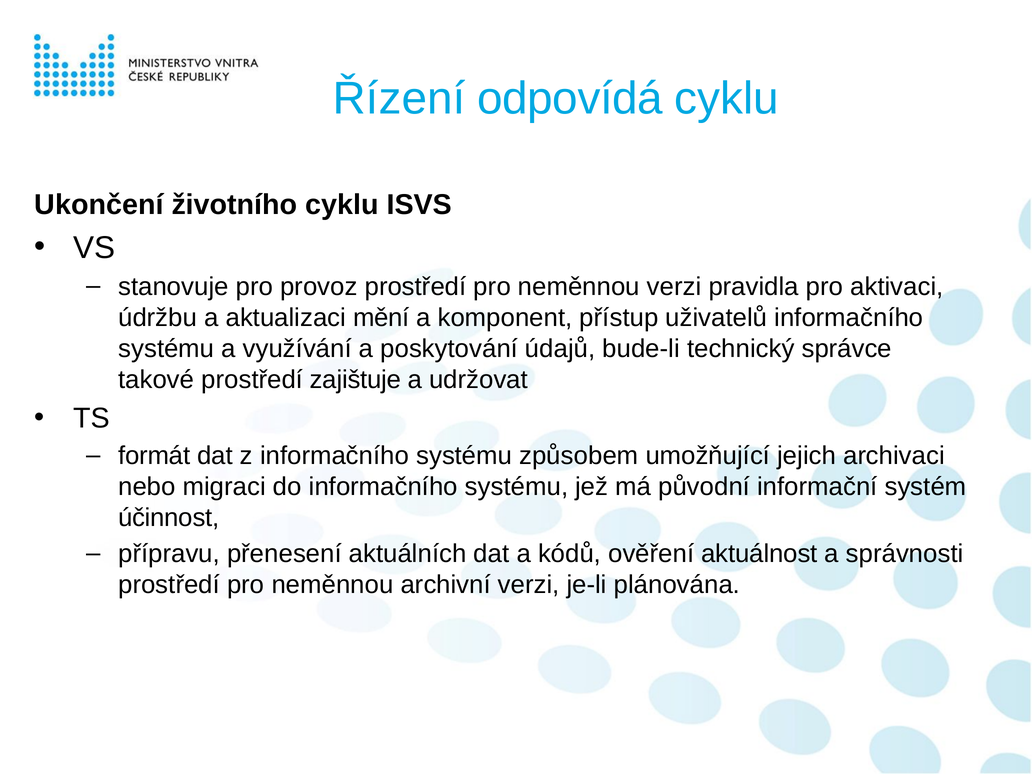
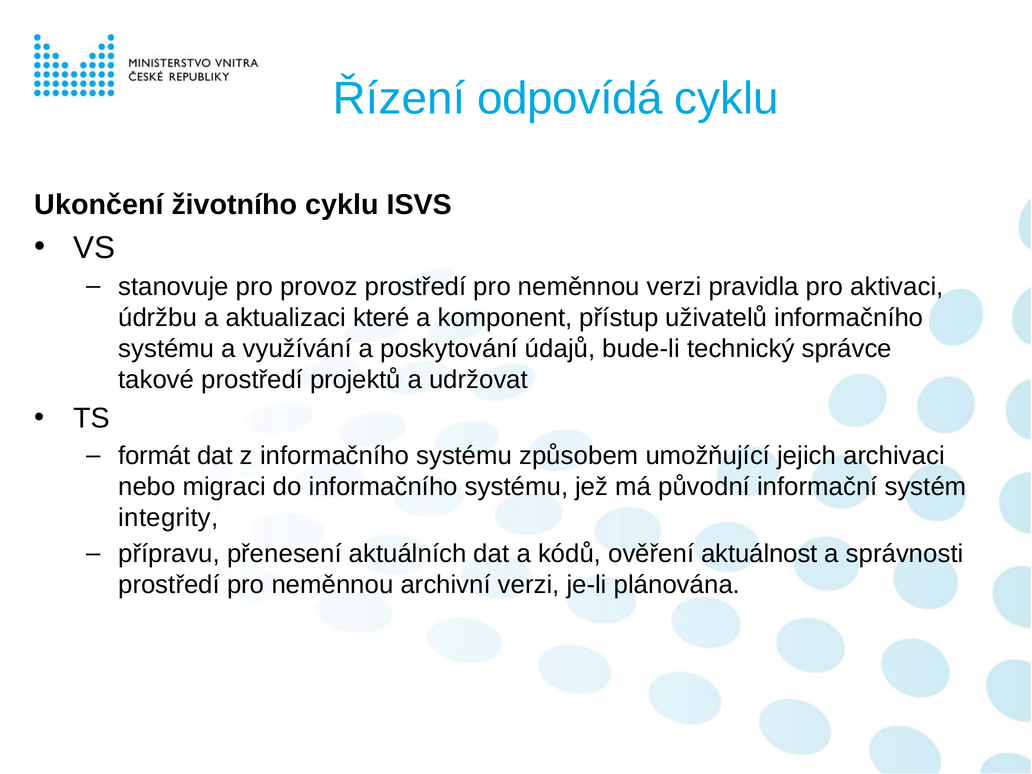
mění: mění -> které (381, 318)
zajištuje: zajištuje -> projektů (355, 380)
účinnost: účinnost -> integrity (168, 518)
